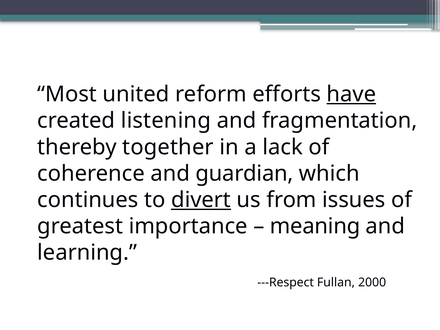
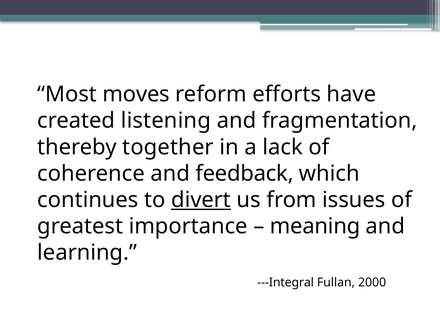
united: united -> moves (136, 94)
have underline: present -> none (351, 94)
guardian: guardian -> feedback (245, 173)
---Respect: ---Respect -> ---Integral (286, 282)
